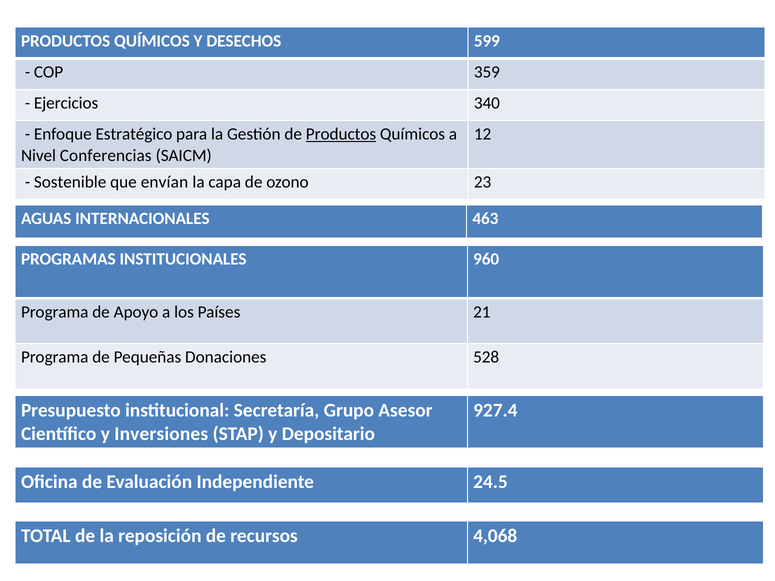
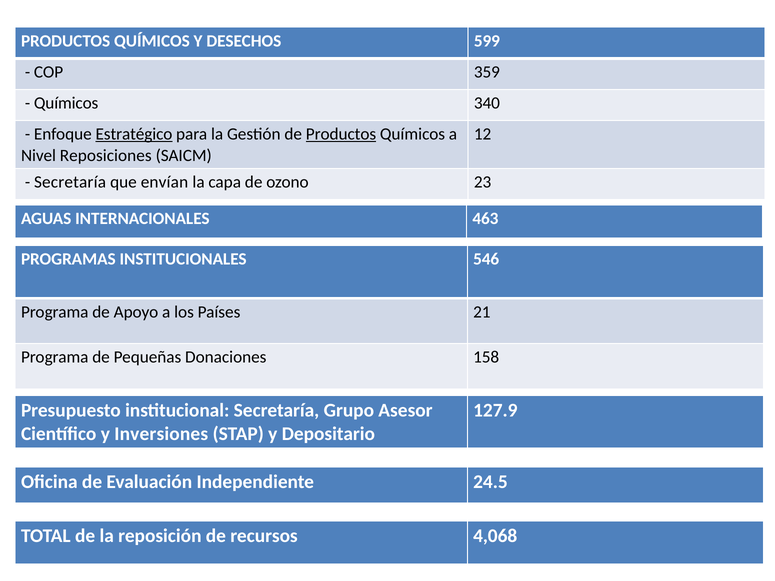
Ejercicios: Ejercicios -> Químicos (66, 103)
Estratégico underline: none -> present (134, 134)
Conferencias: Conferencias -> Reposiciones (106, 155)
Sostenible: Sostenible -> Secretaría (70, 182)
960: 960 -> 546 (486, 259)
528: 528 -> 158 (486, 357)
927.4: 927.4 -> 127.9 (495, 411)
